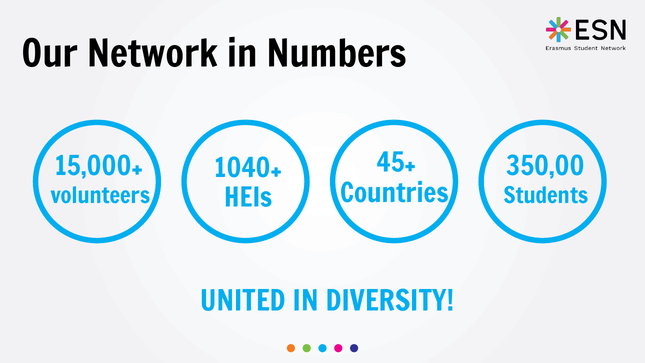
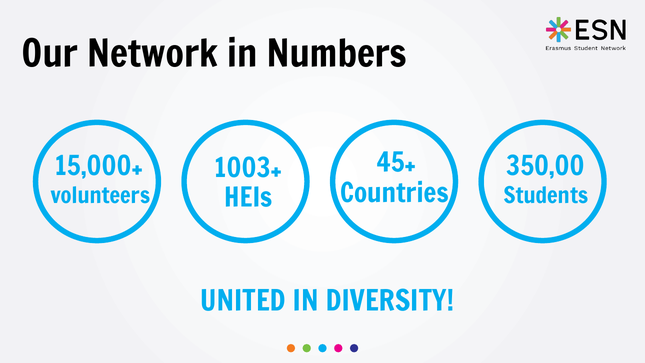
1040+: 1040+ -> 1003+ (248, 168)
